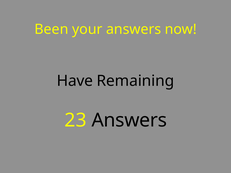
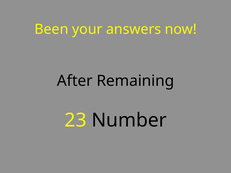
Have: Have -> After (75, 81)
23 Answers: Answers -> Number (129, 120)
